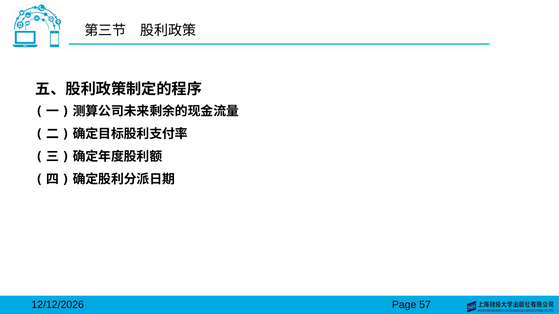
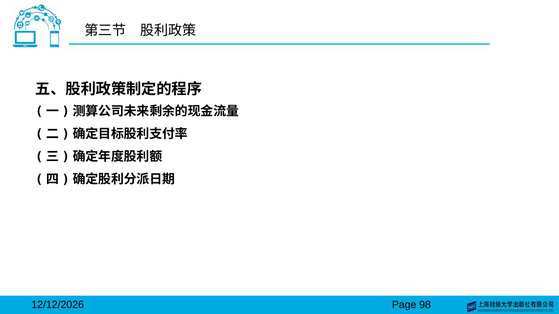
57: 57 -> 98 (425, 305)
